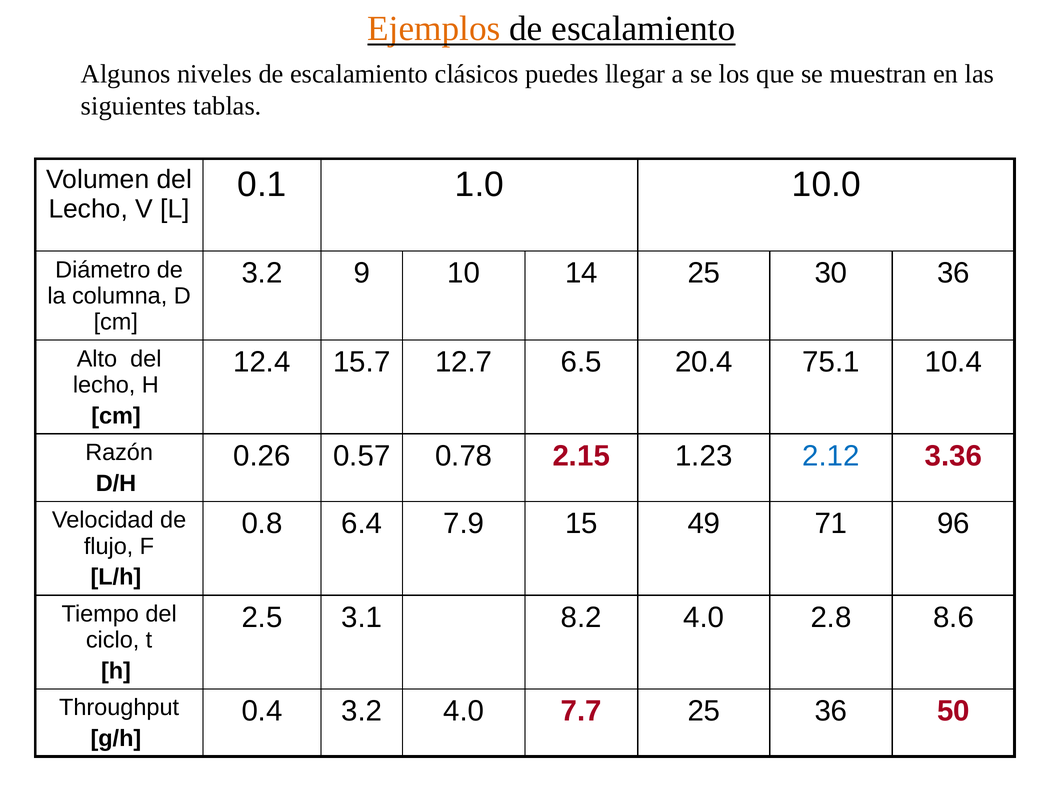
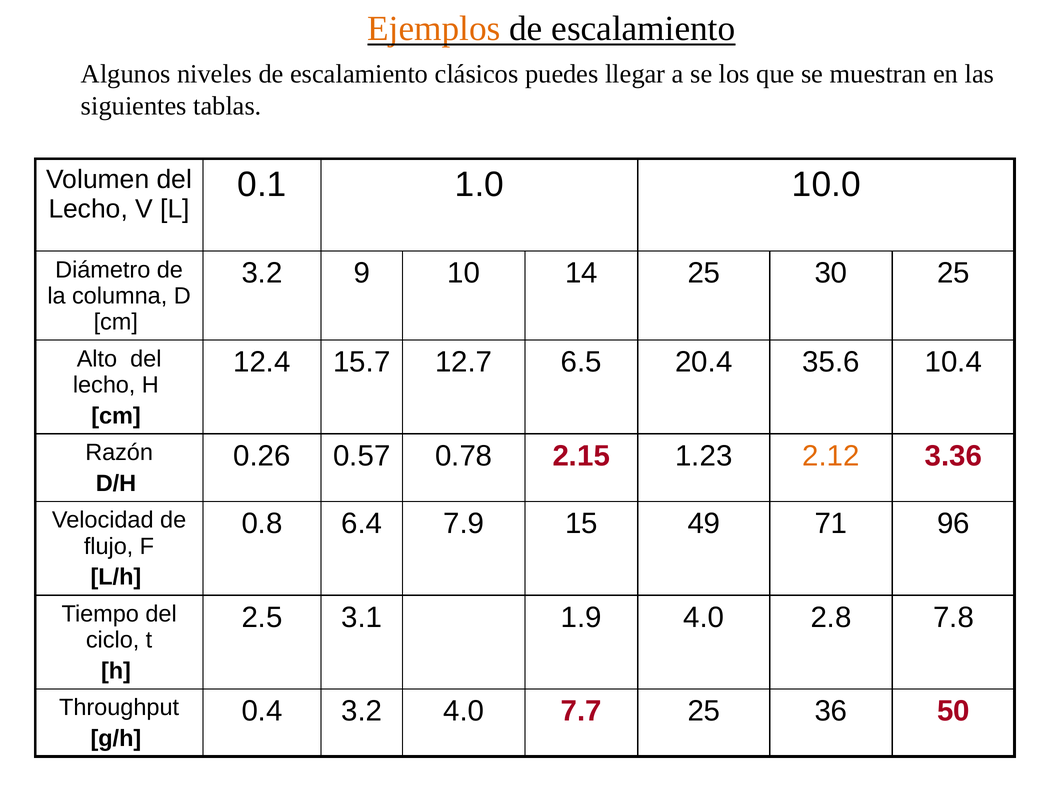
30 36: 36 -> 25 (954, 273)
75.1: 75.1 -> 35.6 (831, 362)
2.12 colour: blue -> orange (831, 456)
8.2: 8.2 -> 1.9 (581, 618)
8.6: 8.6 -> 7.8 (953, 618)
